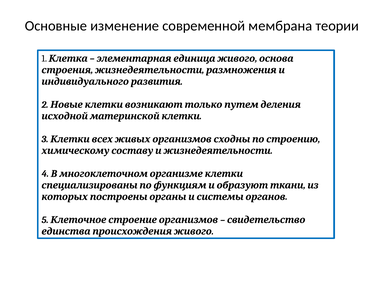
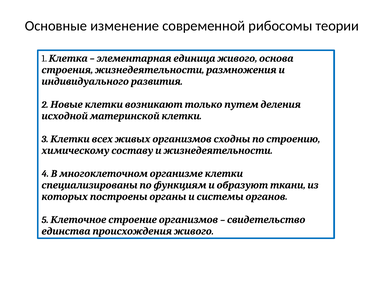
мембрана: мембрана -> рибосомы (280, 26)
